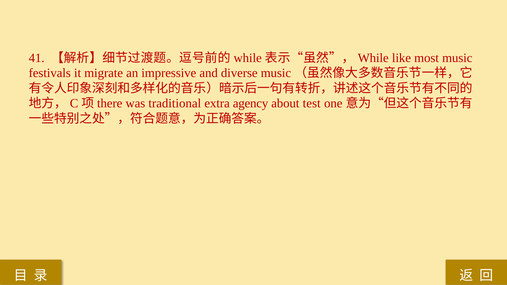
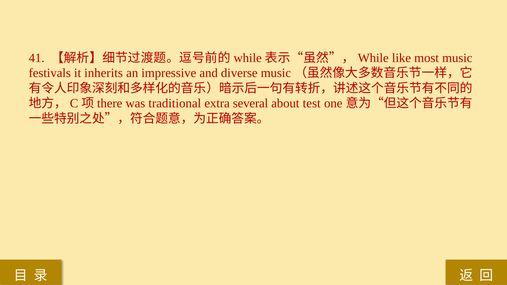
migrate: migrate -> inherits (104, 73)
agency: agency -> several (251, 104)
